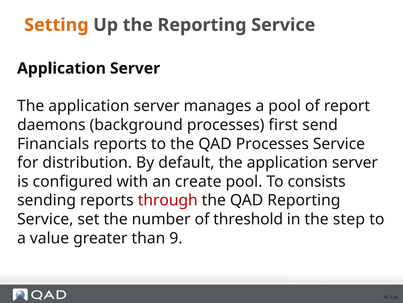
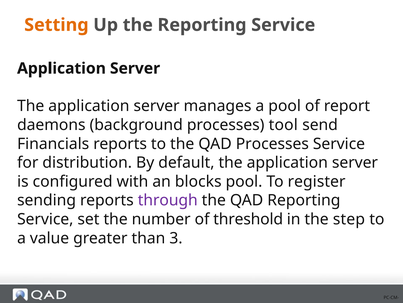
first: first -> tool (283, 125)
create: create -> blocks (198, 181)
consists: consists -> register (317, 181)
through colour: red -> purple (168, 200)
9: 9 -> 3 (176, 238)
